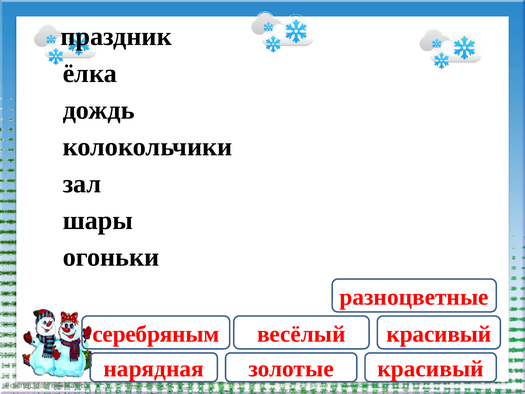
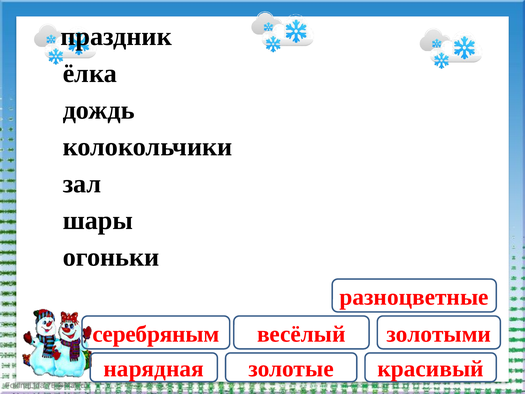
красивый: красивый -> золотыми (439, 334)
